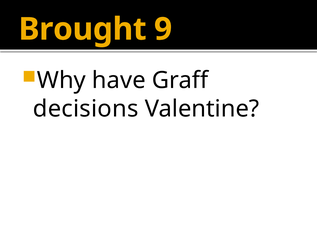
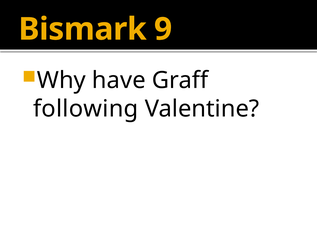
Brought: Brought -> Bismark (83, 29)
decisions: decisions -> following (86, 109)
